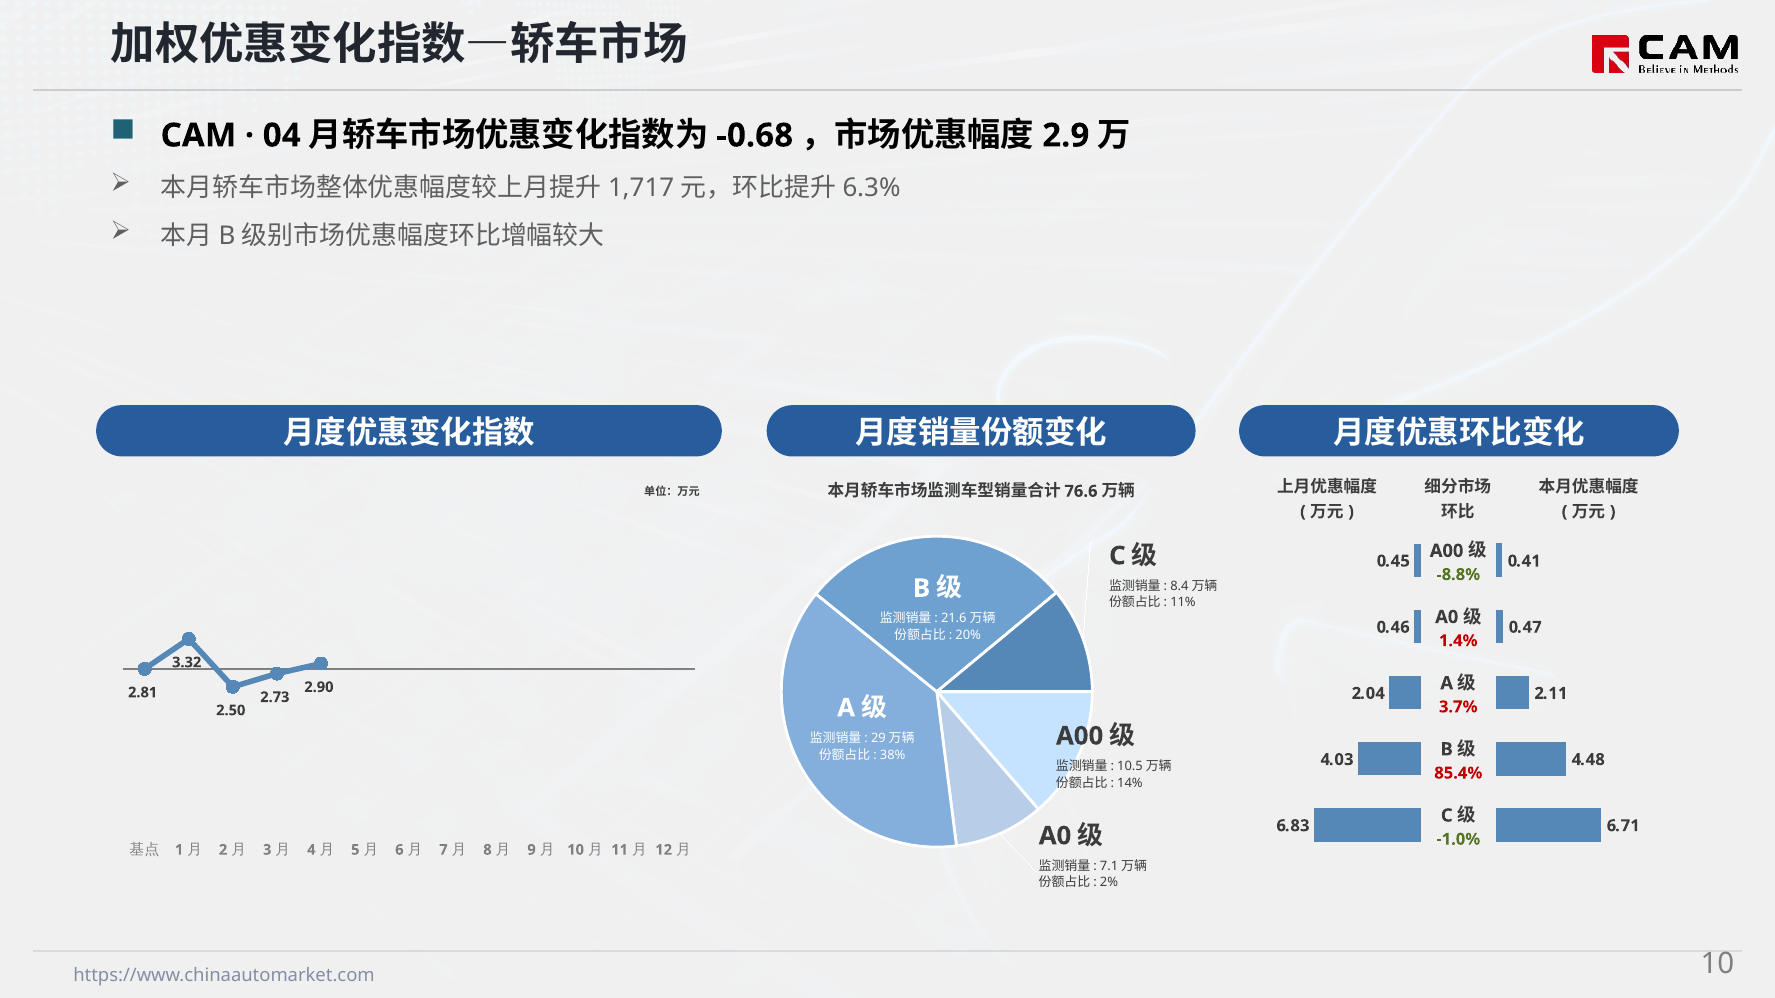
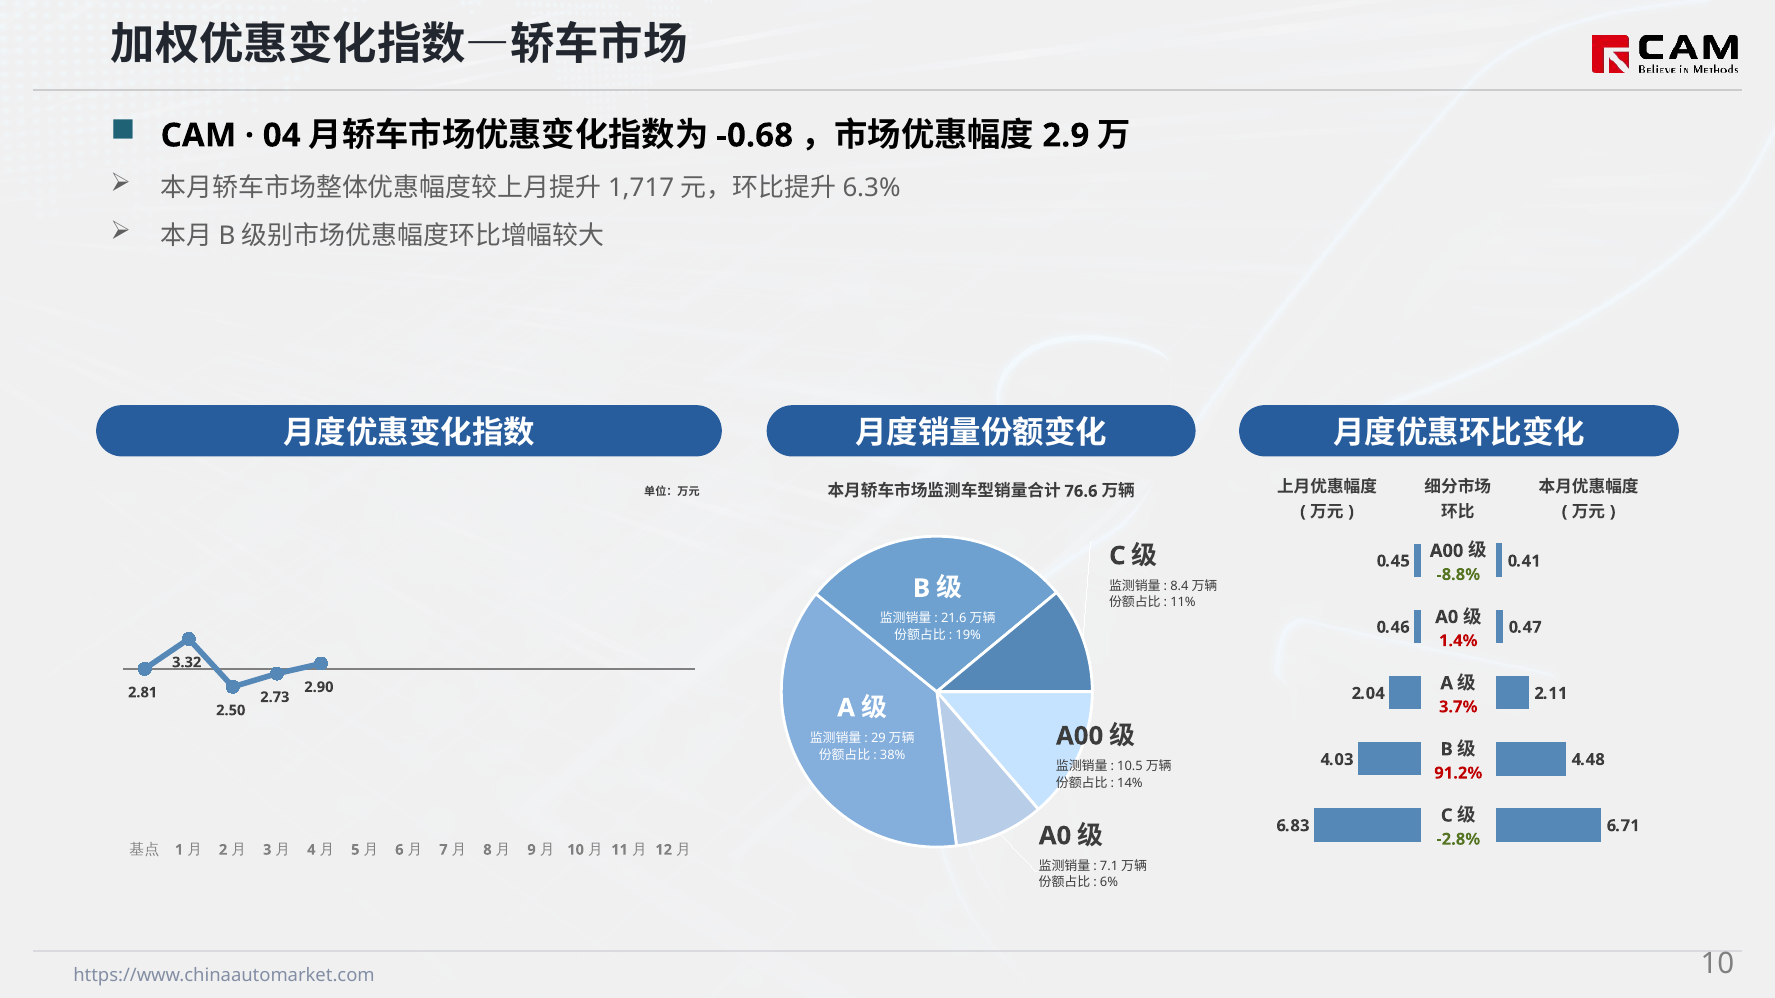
20%: 20% -> 19% (968, 635)
85.4%: 85.4% -> 91.2% (1458, 773)
-1.0%: -1.0% -> -2.8% (1458, 840)
2%: 2% -> 6% (1109, 883)
